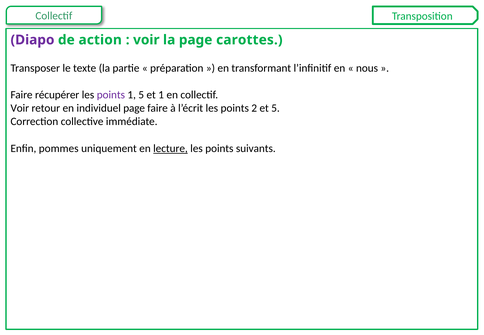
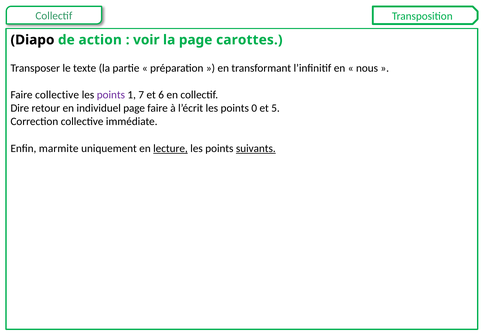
Diapo colour: purple -> black (32, 40)
Faire récupérer: récupérer -> collective (57, 95)
1 5: 5 -> 7 (141, 95)
et 1: 1 -> 6 (161, 95)
Voir: Voir -> Dire (20, 108)
2: 2 -> 0 (254, 108)
pommes: pommes -> marmite (59, 149)
suivants underline: none -> present (256, 149)
